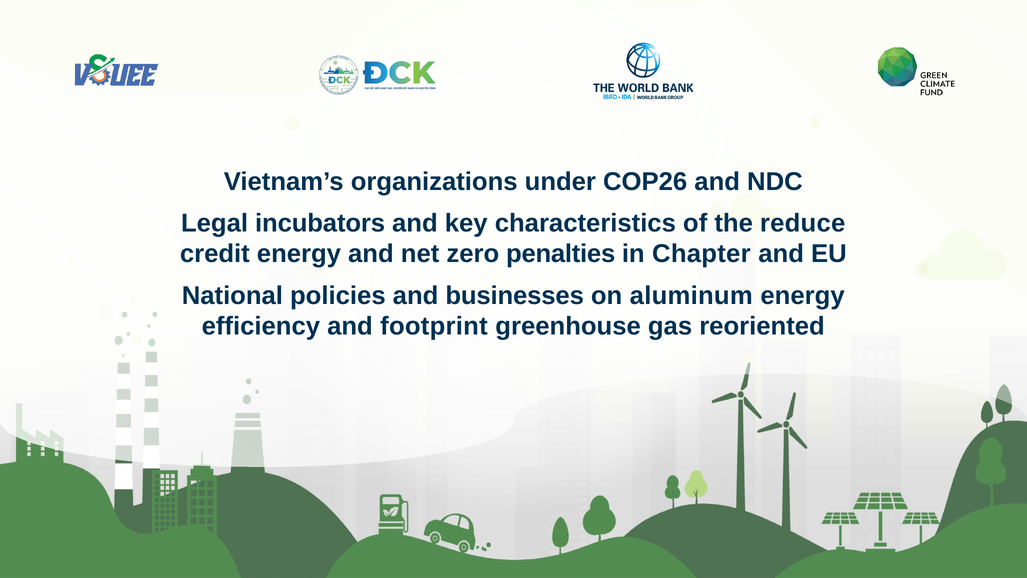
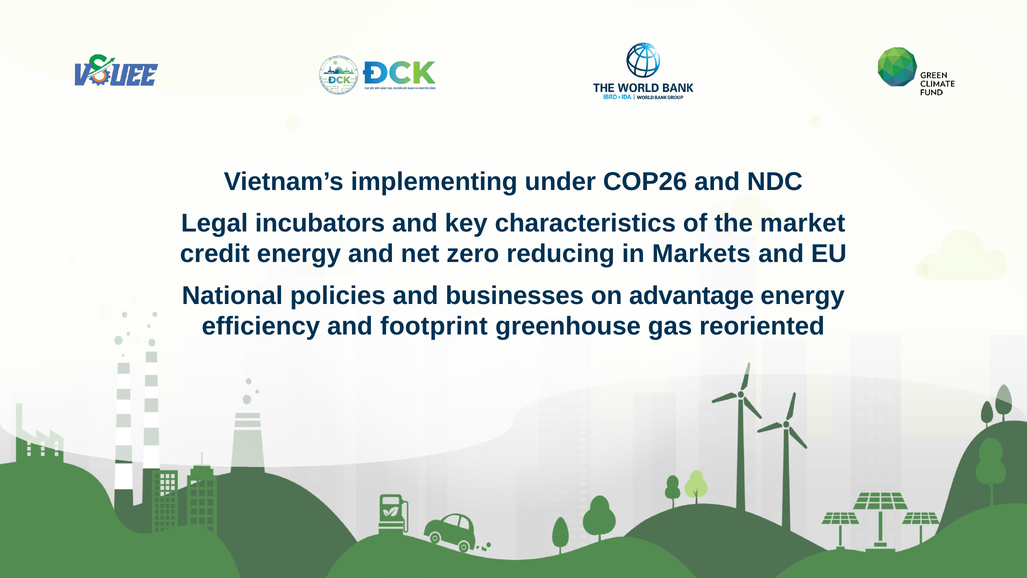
organizations: organizations -> implementing (434, 182)
reduce: reduce -> market (803, 223)
penalties: penalties -> reducing (561, 254)
Chapter: Chapter -> Markets (701, 254)
aluminum: aluminum -> advantage (691, 295)
